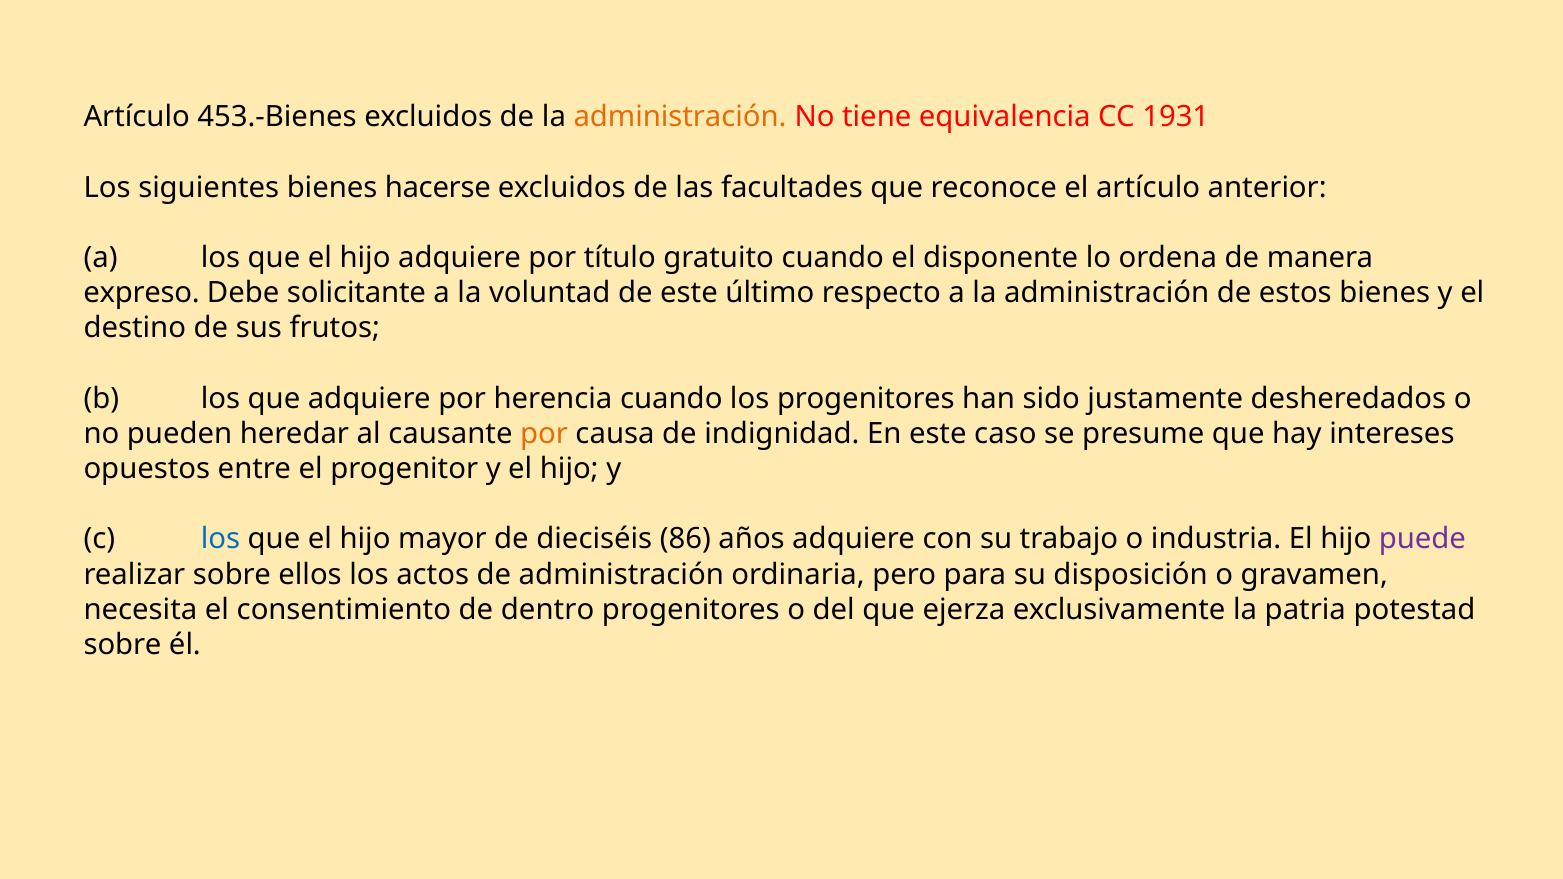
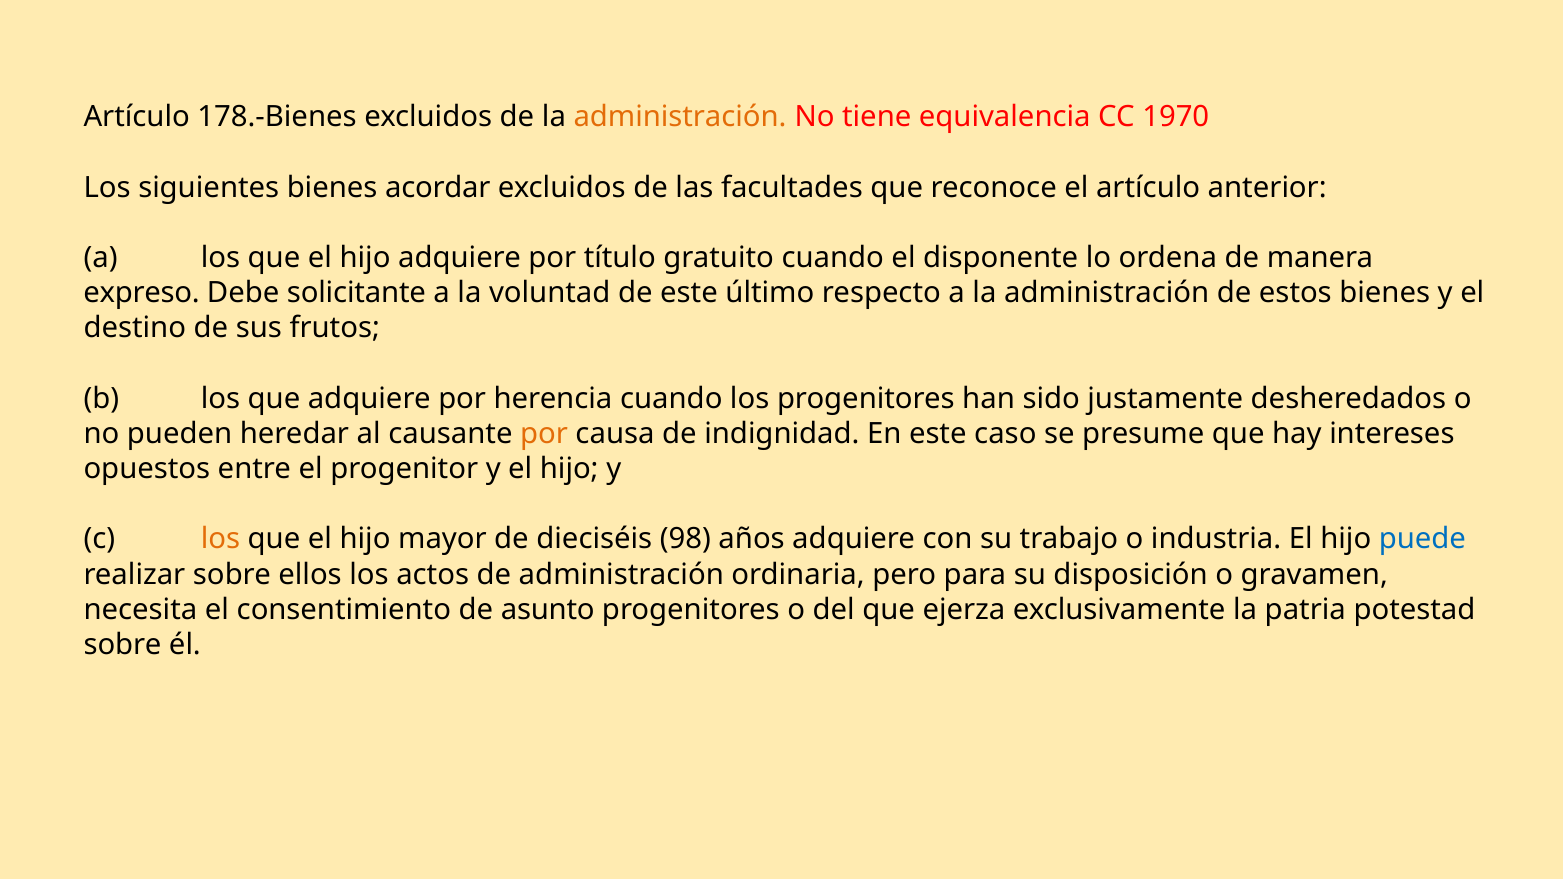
453.-Bienes: 453.-Bienes -> 178.-Bienes (277, 117)
1931: 1931 -> 1970 (1176, 117)
hacerse: hacerse -> acordar (438, 188)
los colour: blue -> orange (220, 539)
86: 86 -> 98 (685, 539)
puede colour: purple -> blue (1422, 539)
dentro: dentro -> asunto (548, 610)
